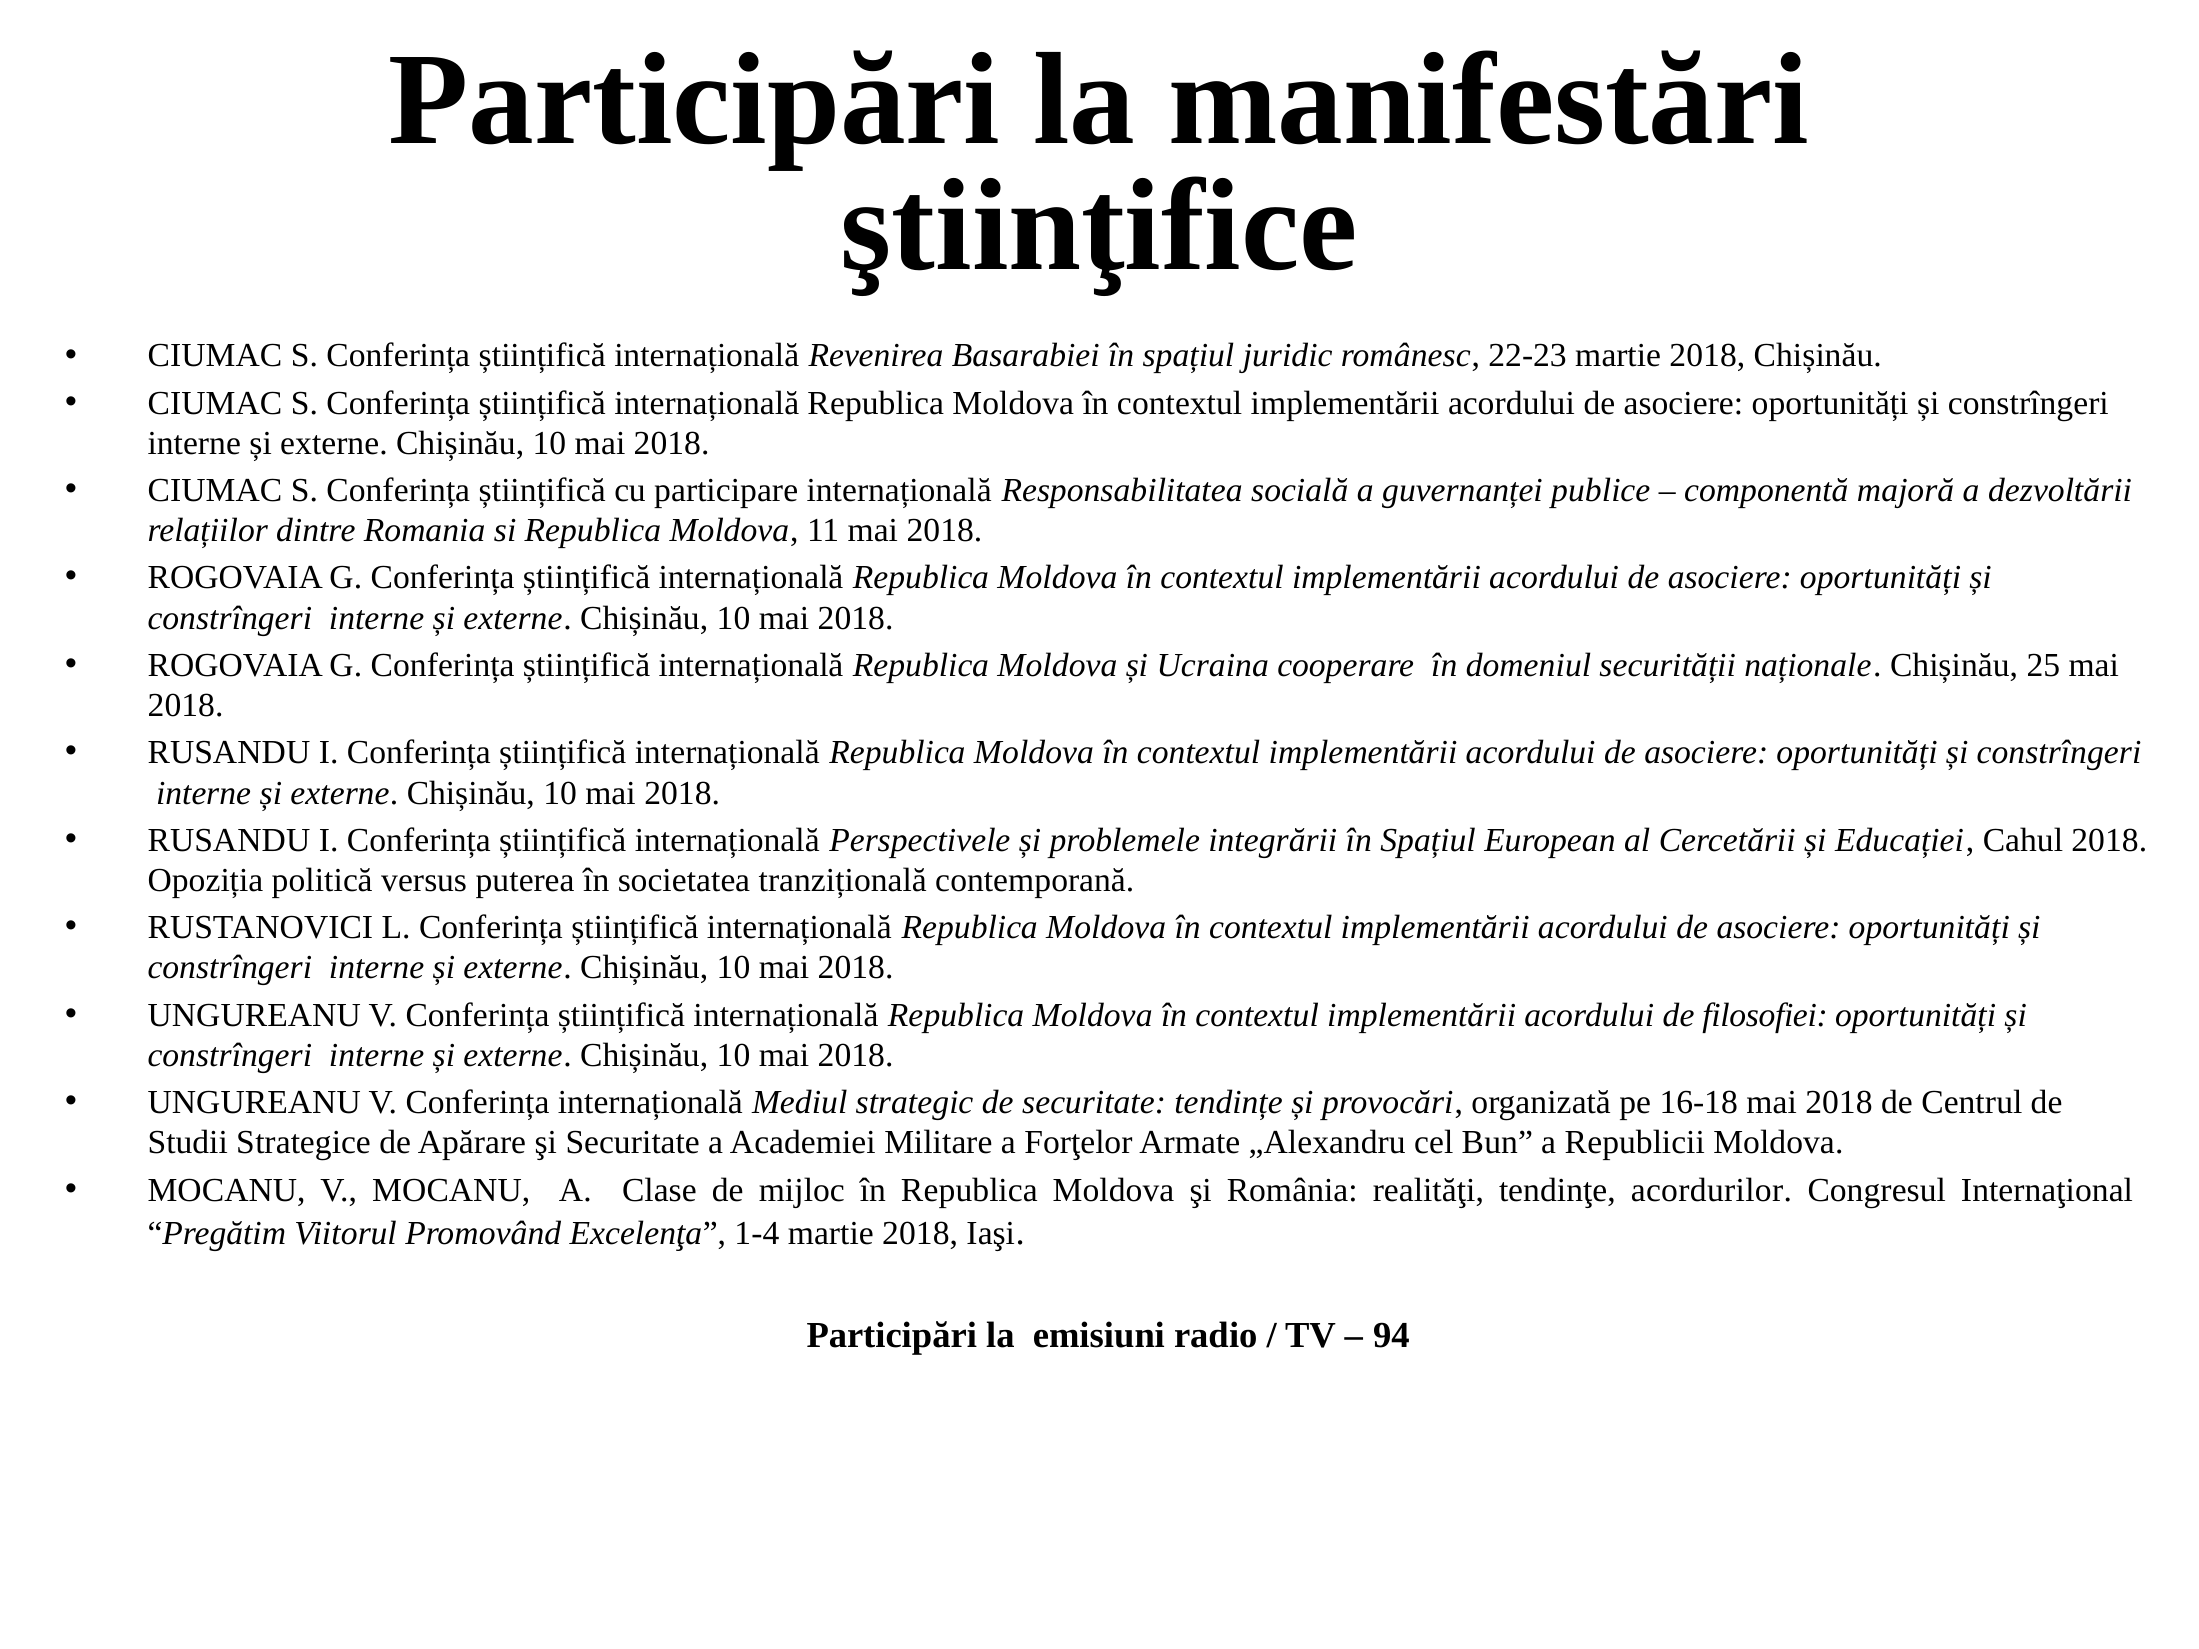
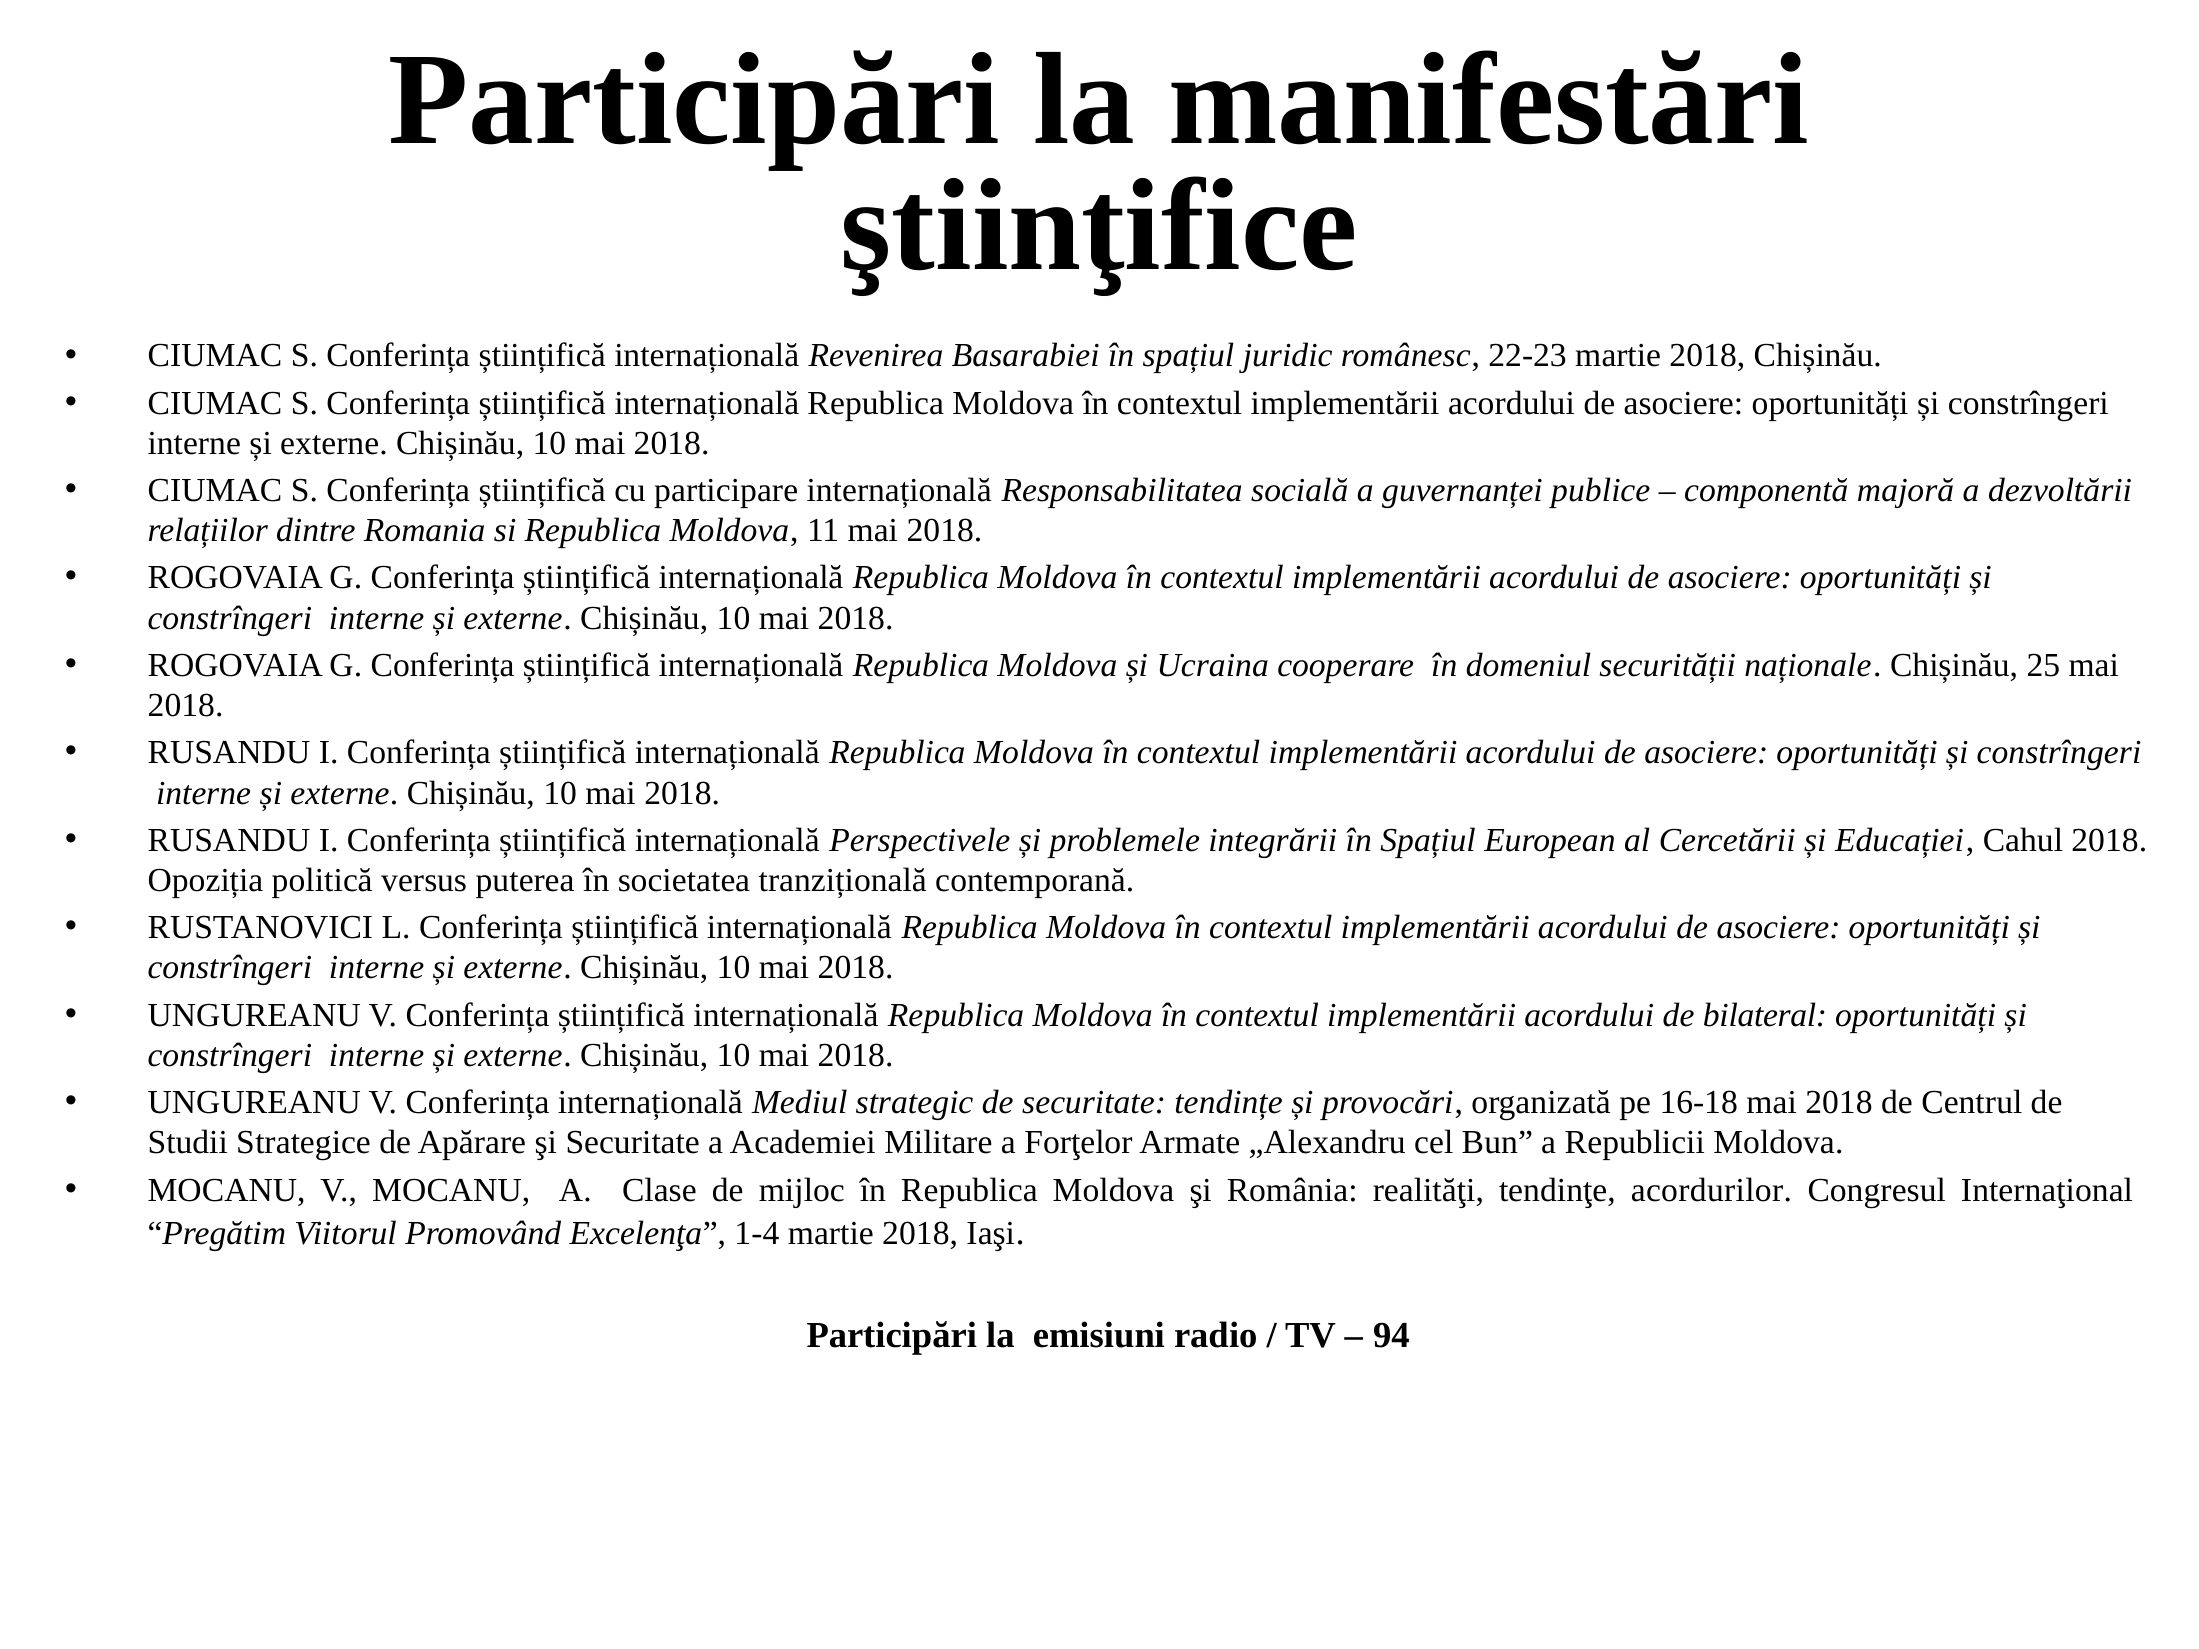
filosofiei: filosofiei -> bilateral (1765, 1015)
